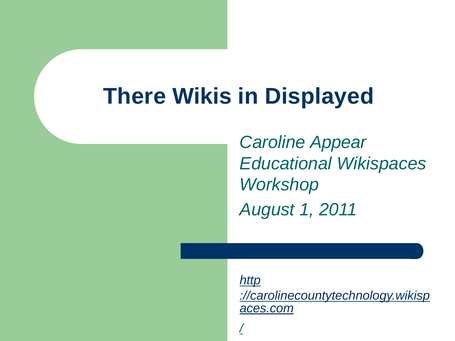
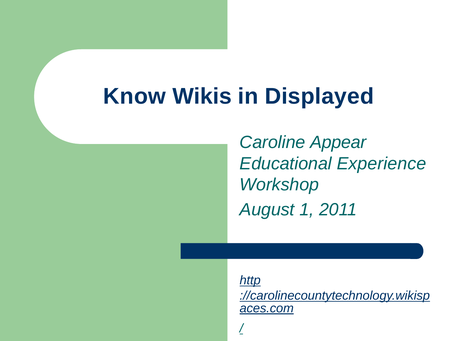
There: There -> Know (135, 97)
Wikispaces: Wikispaces -> Experience (382, 164)
